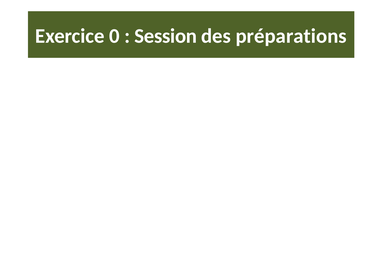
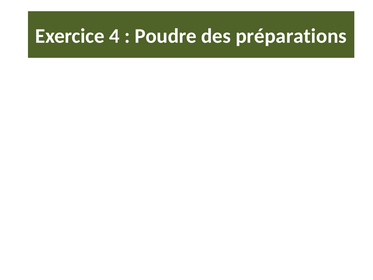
0: 0 -> 4 (114, 36)
Session: Session -> Poudre (166, 36)
